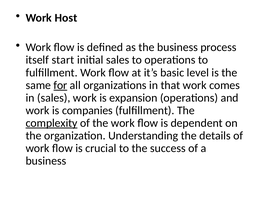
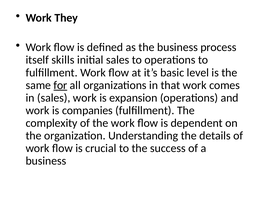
Host: Host -> They (66, 18)
start: start -> skills (63, 60)
complexity underline: present -> none (52, 123)
